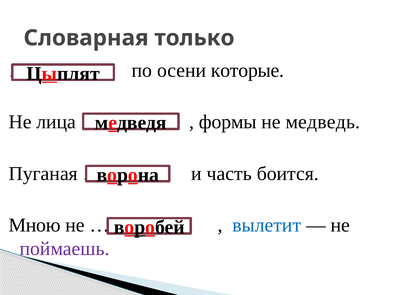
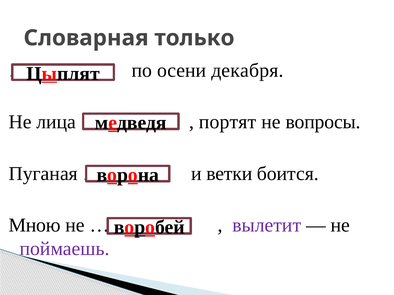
которые: которые -> декабря (247, 71)
формы: формы -> портят (228, 122)
медведь: медведь -> вопросы (323, 122)
часть: часть -> ветки (229, 174)
вылетит colour: blue -> purple (267, 226)
